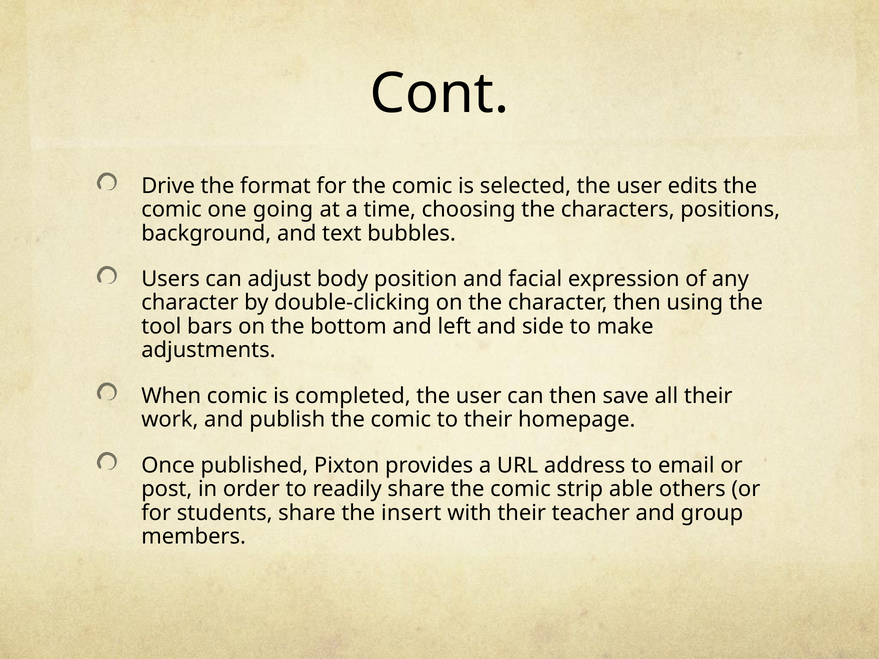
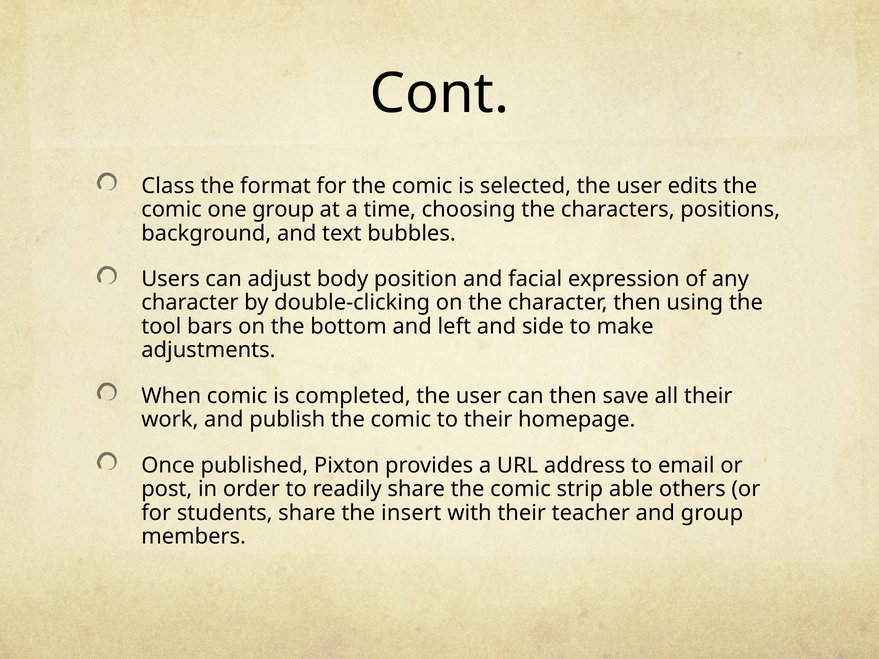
Drive: Drive -> Class (168, 186)
one going: going -> group (283, 210)
